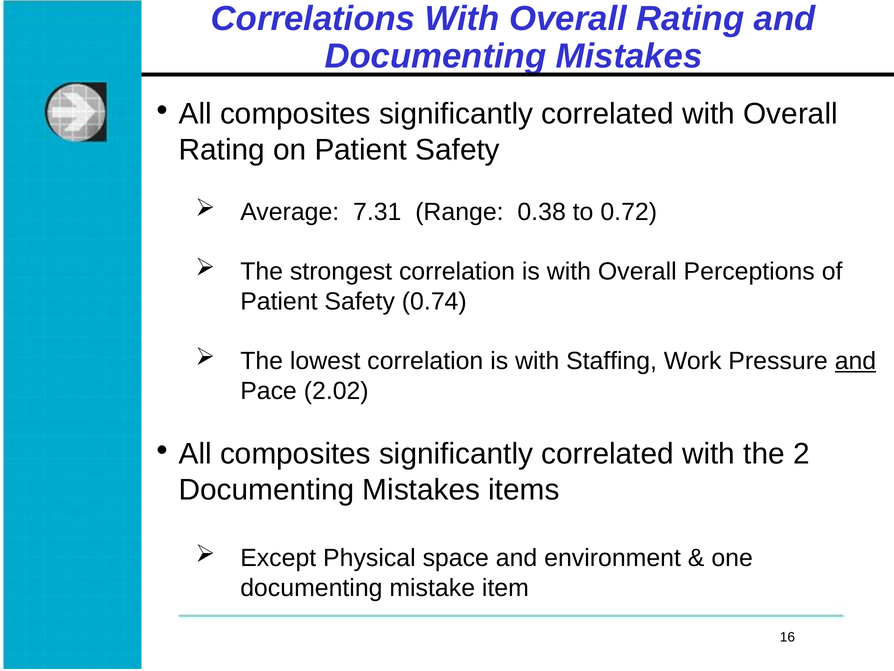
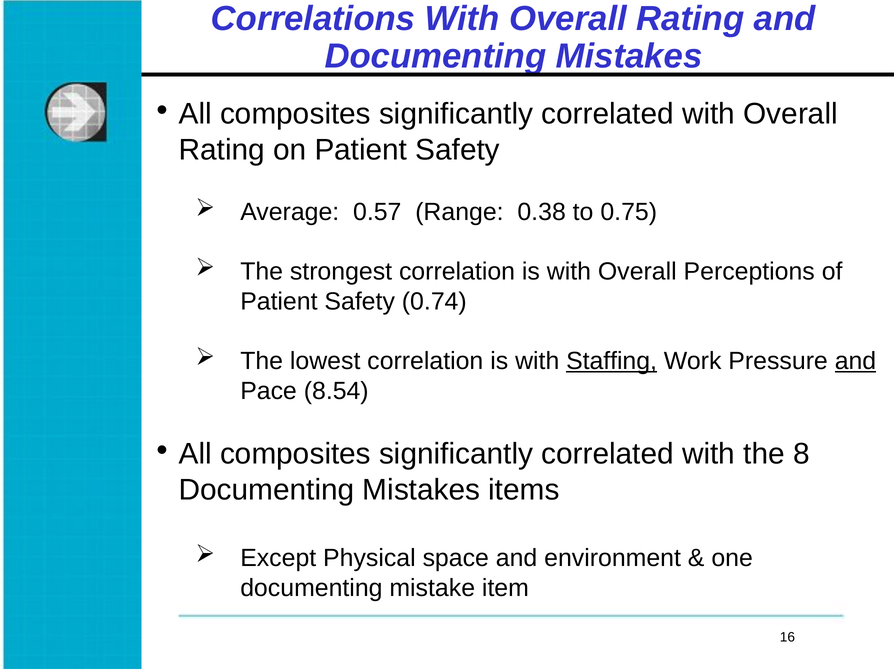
7.31: 7.31 -> 0.57 (377, 212)
0.72: 0.72 -> 0.75 (629, 212)
Staffing underline: none -> present (612, 361)
2.02: 2.02 -> 8.54 (336, 391)
2: 2 -> 8 (801, 454)
